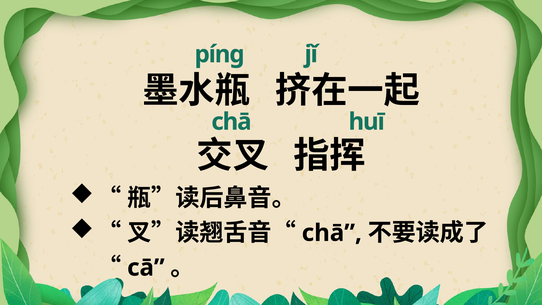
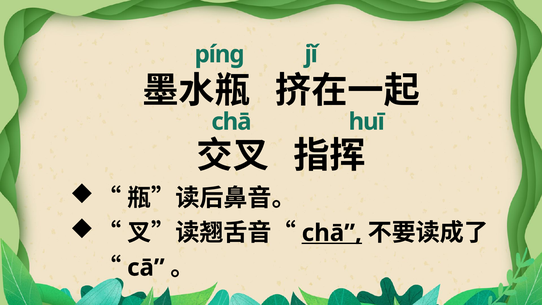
chā underline: none -> present (332, 233)
